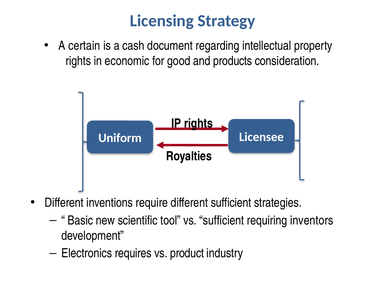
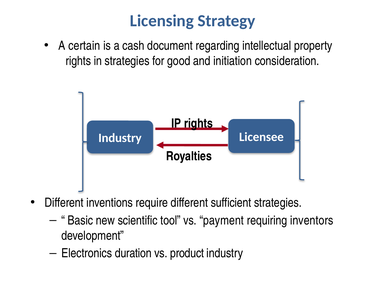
in economic: economic -> strategies (127, 61)
products: products -> initiation (233, 61)
Uniform: Uniform -> Industry (120, 138)
vs sufficient: sufficient -> payment (222, 220)
requires: requires -> duration (133, 253)
